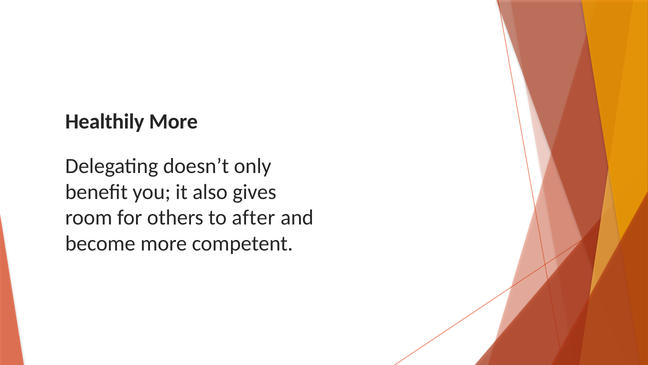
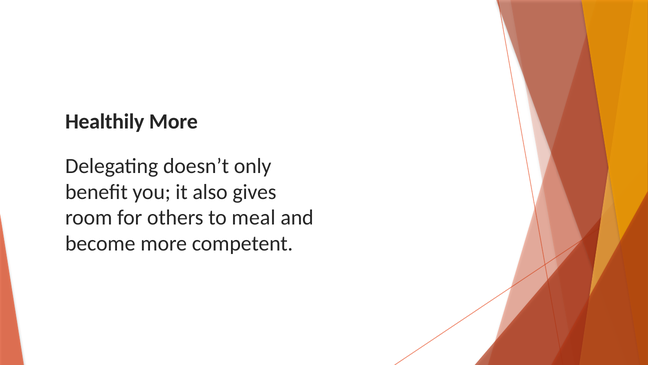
after: after -> meal (254, 218)
